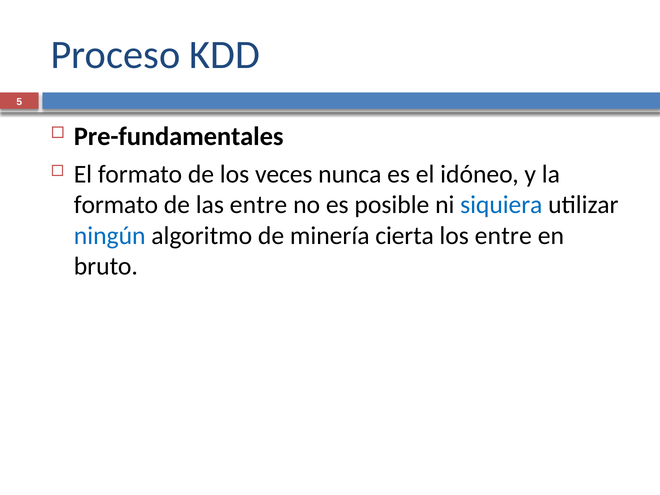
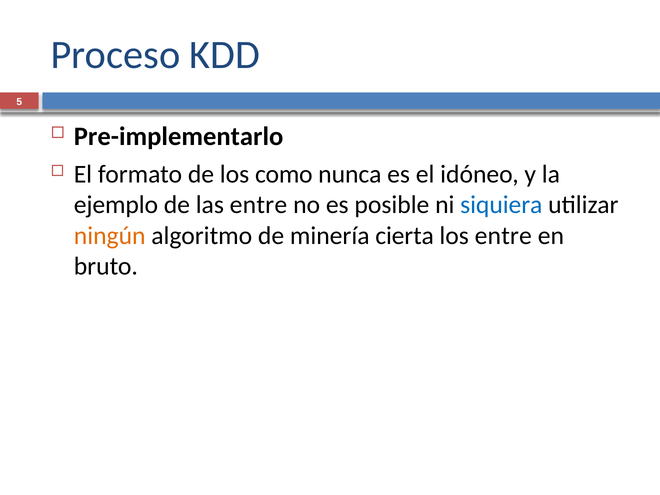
Pre-fundamentales: Pre-fundamentales -> Pre-implementarlo (179, 137)
veces: veces -> como (284, 174)
formato: formato -> ejemplo (116, 205)
ningún colour: blue -> orange (110, 236)
